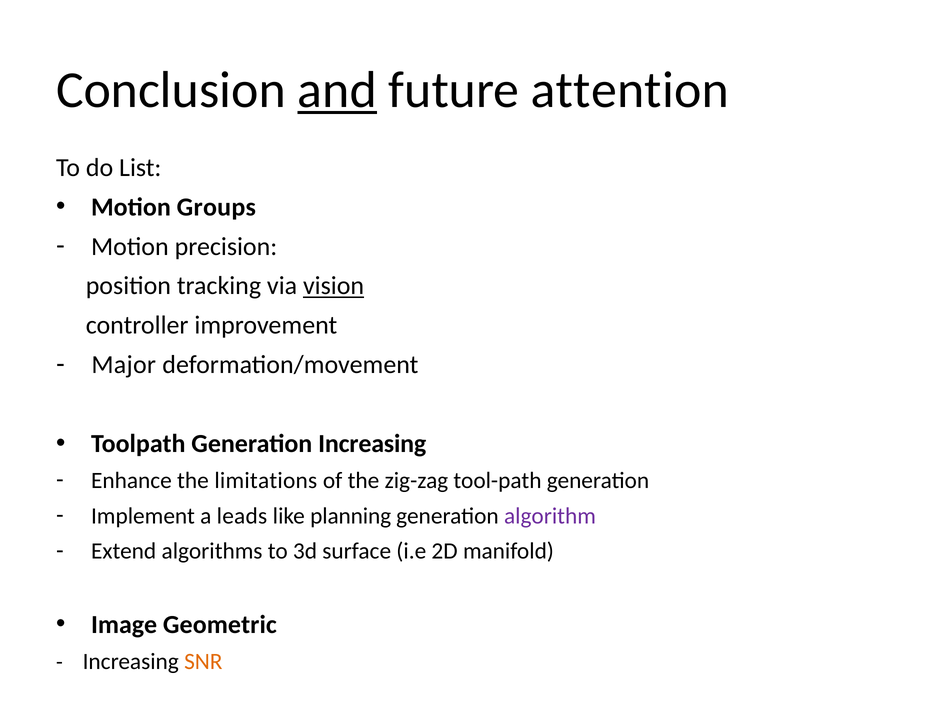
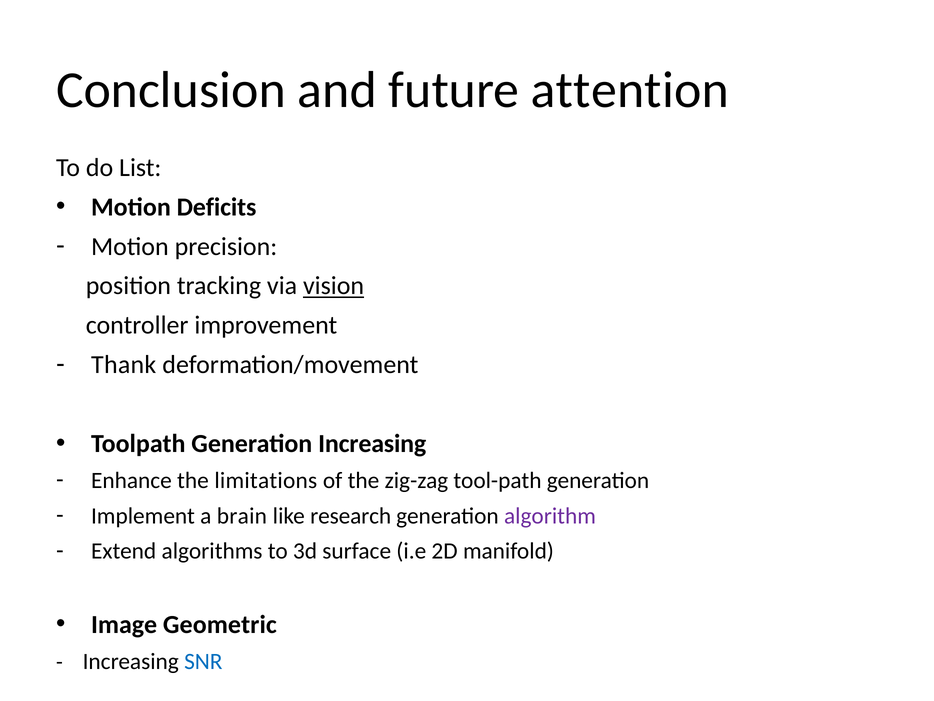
and underline: present -> none (337, 90)
Groups: Groups -> Deficits (217, 207)
Major: Major -> Thank (124, 365)
leads: leads -> brain (242, 516)
planning: planning -> research (351, 516)
SNR colour: orange -> blue (203, 661)
